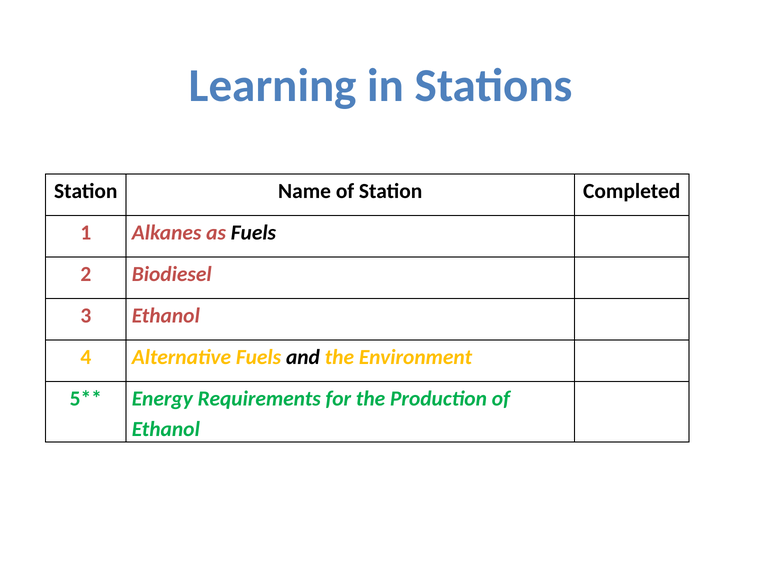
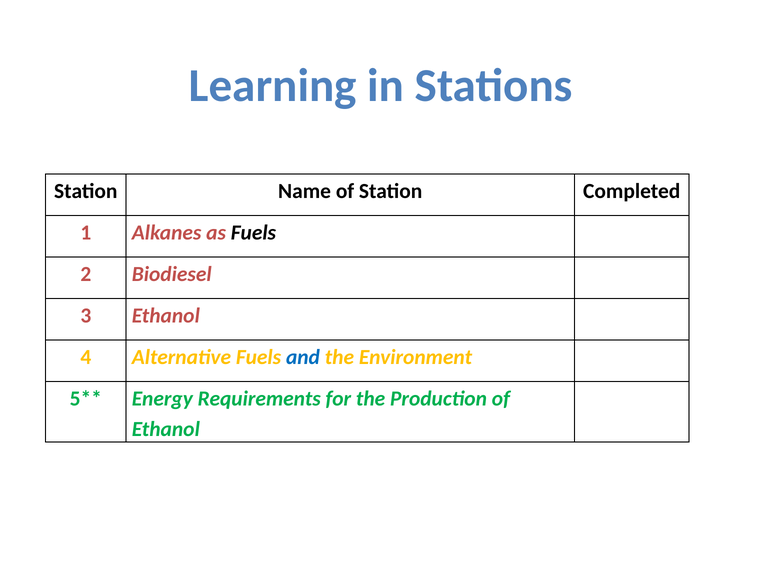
and colour: black -> blue (303, 357)
